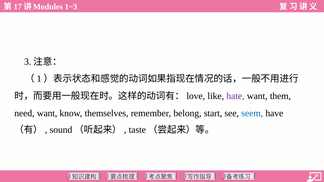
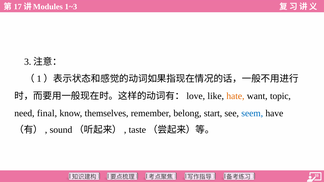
hate colour: purple -> orange (235, 96)
them: them -> topic (280, 96)
need want: want -> final (47, 113)
